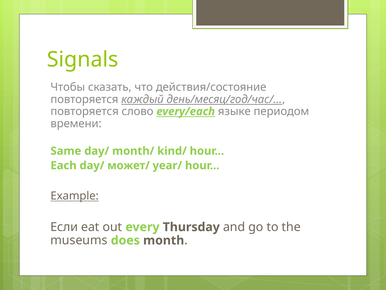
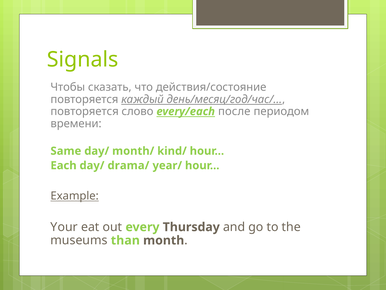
языке: языке -> после (234, 111)
может/: может/ -> drama/ (128, 165)
Если: Если -> Your (64, 227)
does: does -> than (125, 240)
